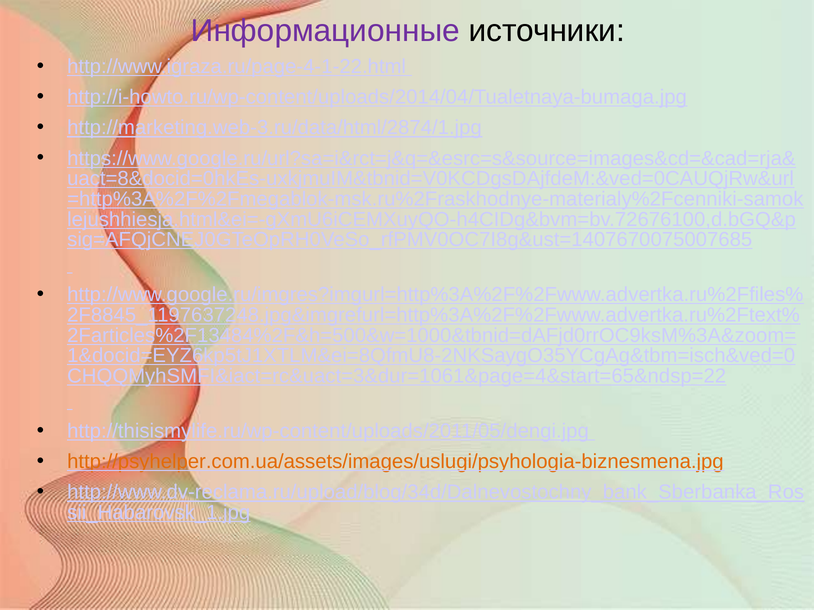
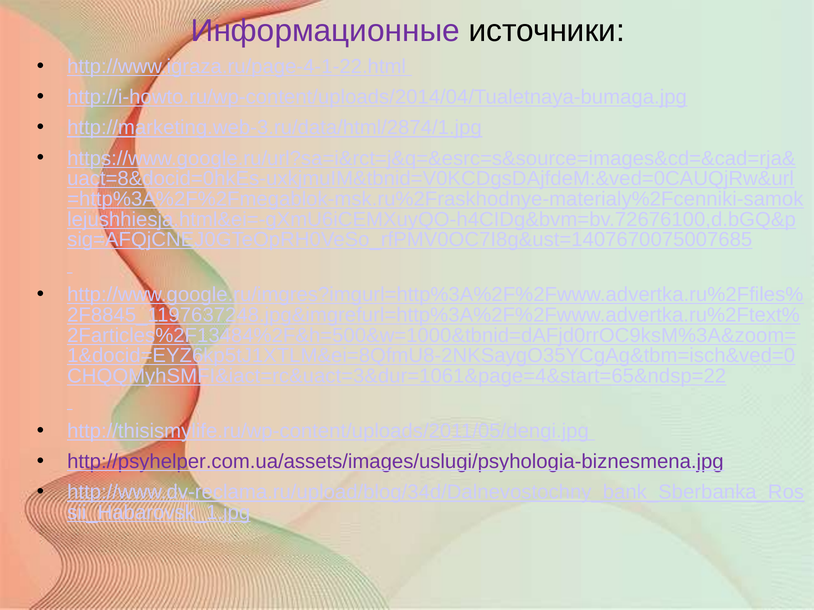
http://psyhelper.com.ua/assets/images/uslugi/psyhologia-biznesmena.jpg colour: orange -> purple (395, 462)
